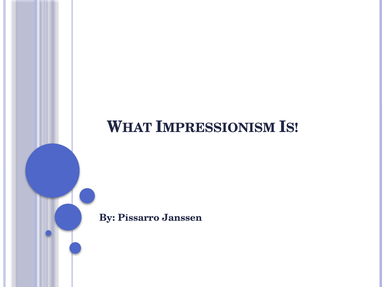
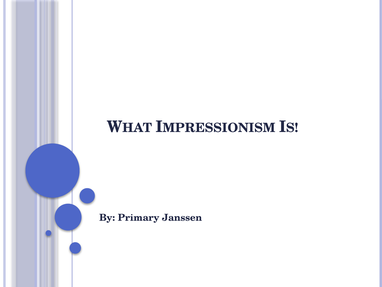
Pissarro: Pissarro -> Primary (139, 217)
